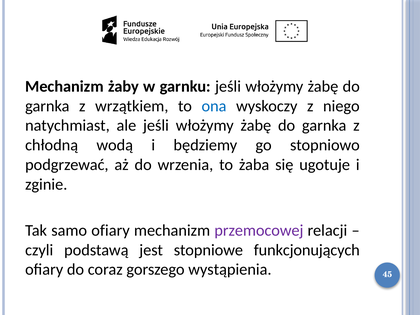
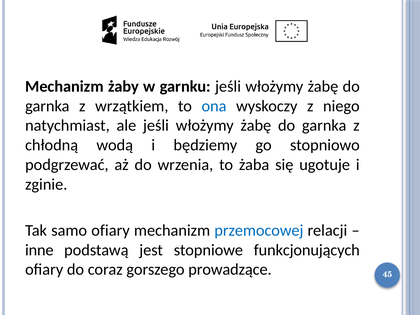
przemocowej colour: purple -> blue (259, 230)
czyli: czyli -> inne (39, 250)
wystąpienia: wystąpienia -> prowadzące (230, 270)
